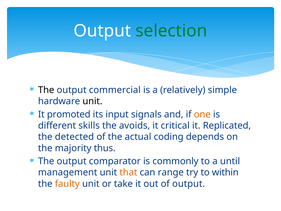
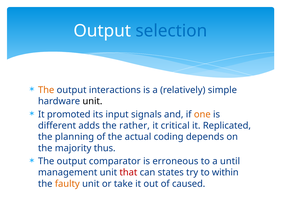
selection colour: green -> blue (171, 31)
The colour: black -> orange (46, 90)
commercial: commercial -> interactions (115, 90)
skills: skills -> adds (89, 125)
avoids: avoids -> rather (135, 125)
detected: detected -> planning (74, 137)
commonly: commonly -> erroneous (175, 161)
that colour: orange -> red (128, 172)
range: range -> states (171, 172)
of output: output -> caused (189, 184)
